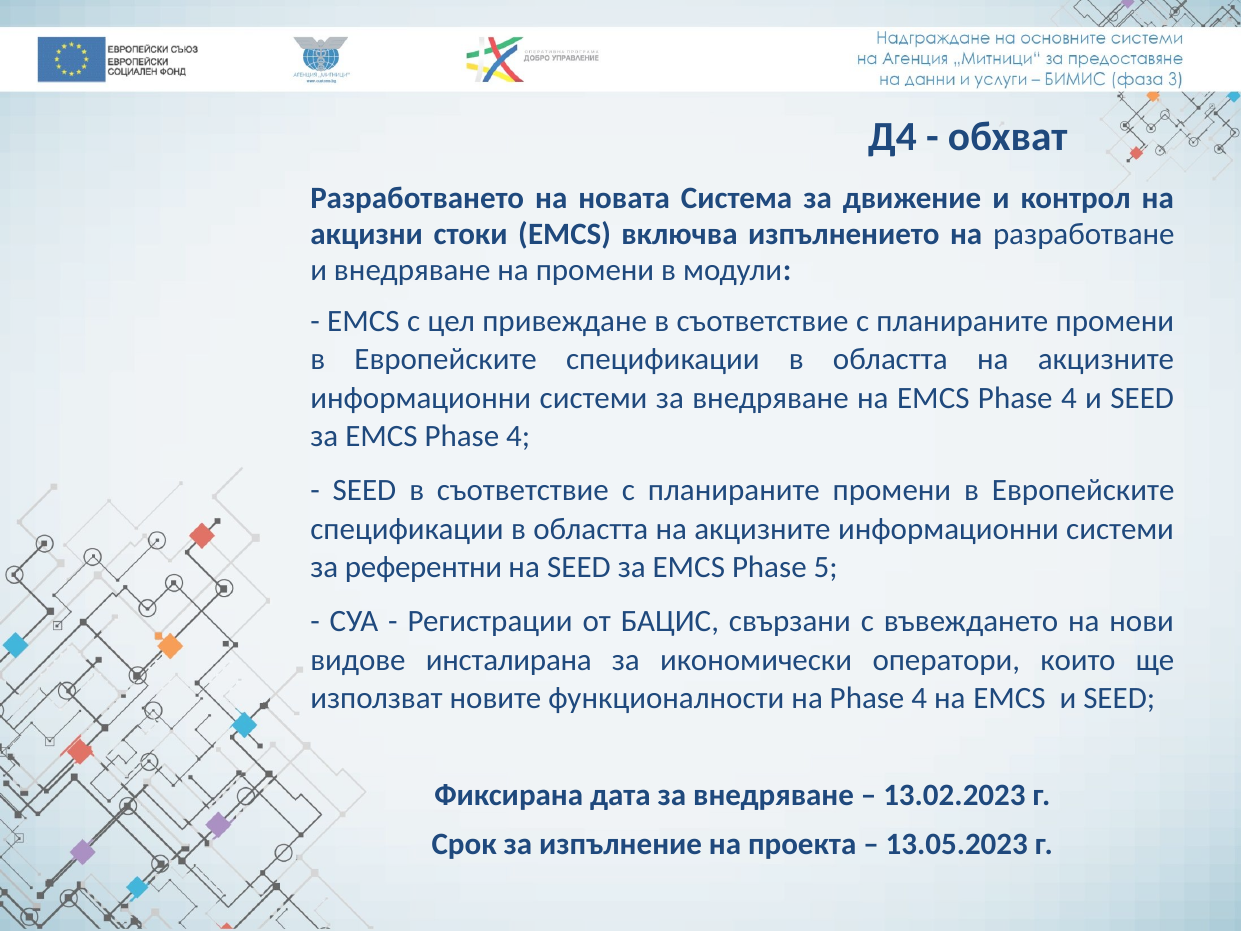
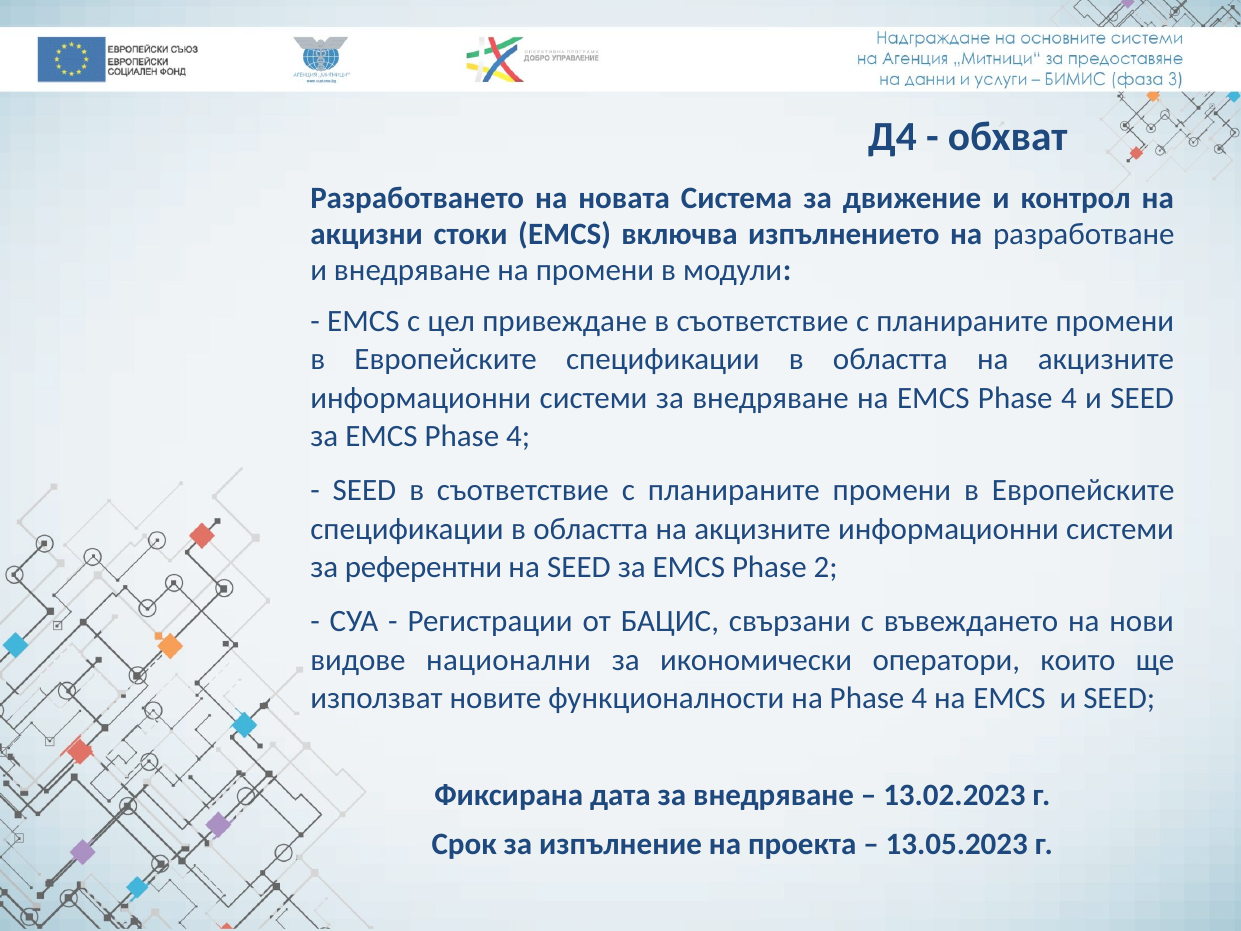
5: 5 -> 2 (826, 567)
инсталирана: инсталирана -> национални (509, 660)
